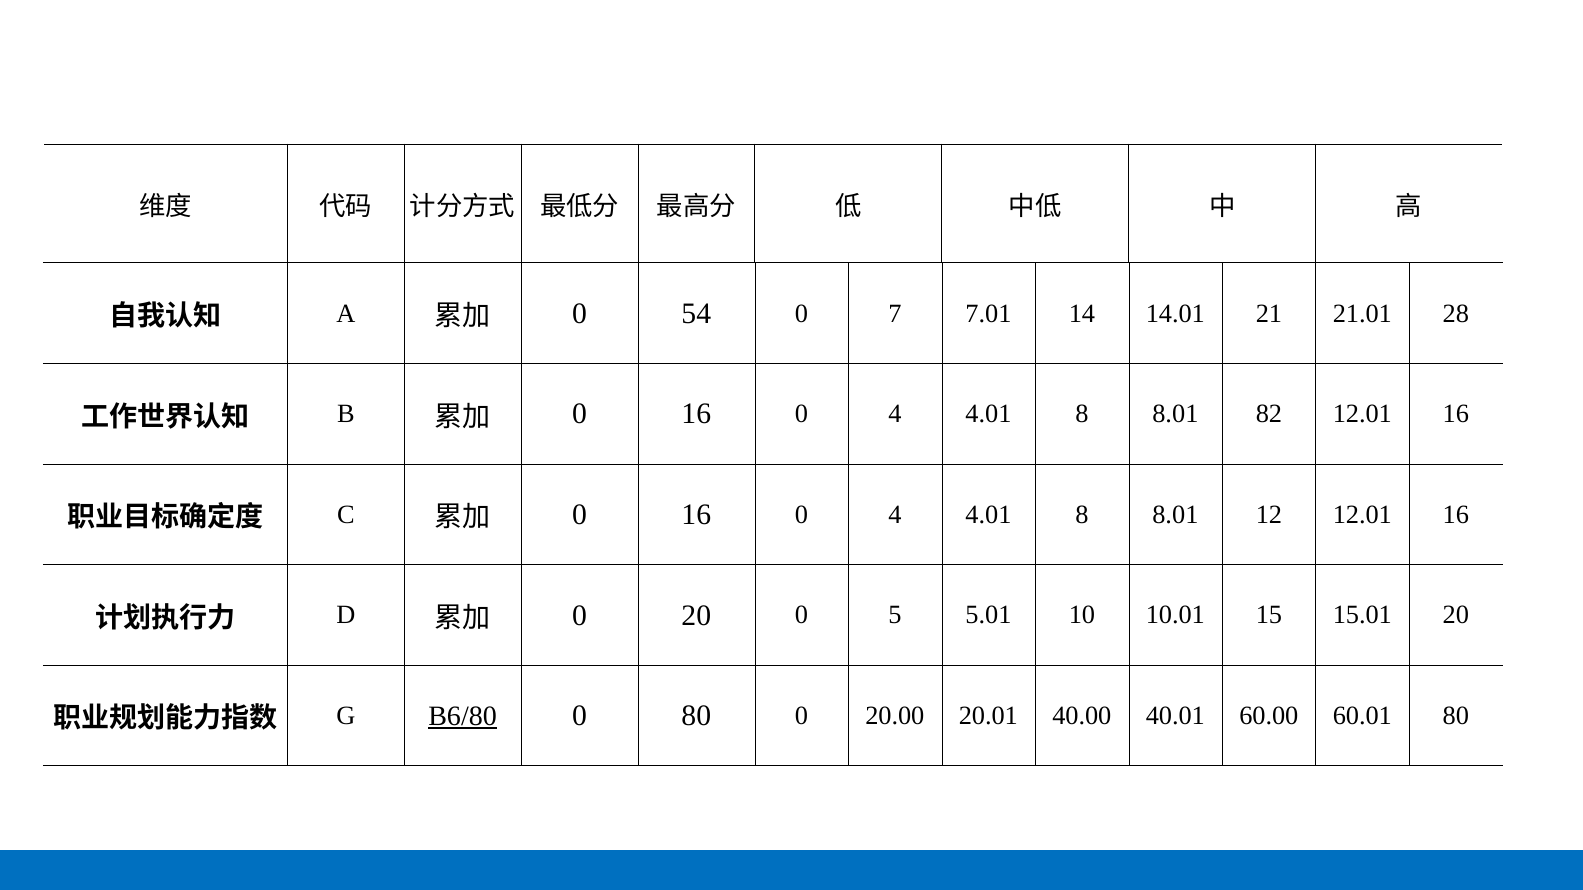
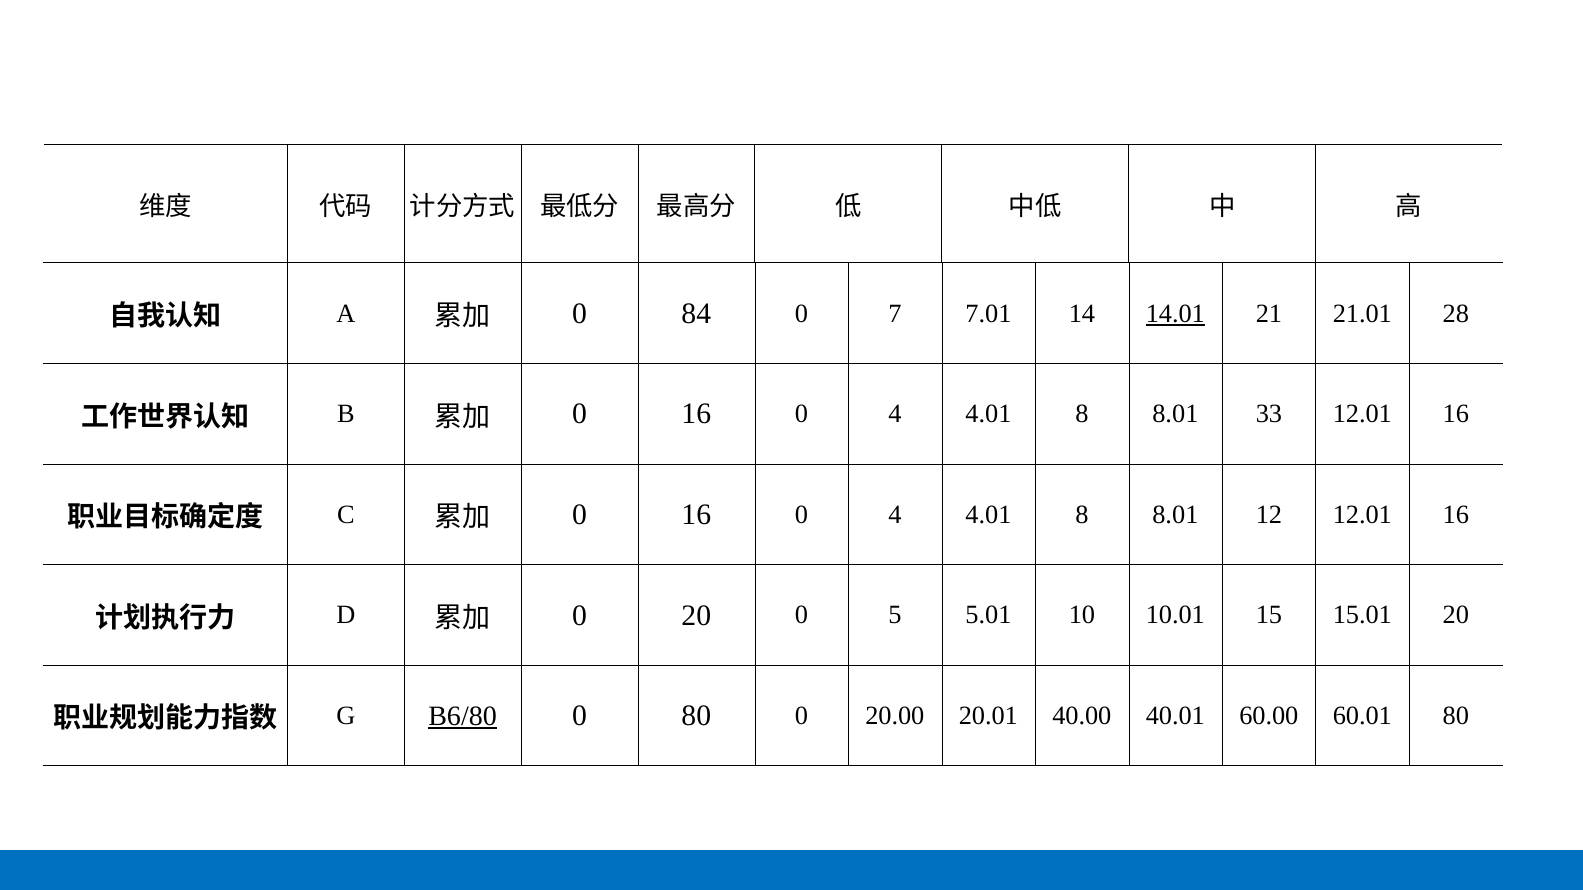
54: 54 -> 84 (696, 314)
14.01 underline: none -> present (1175, 314)
82: 82 -> 33 (1269, 414)
